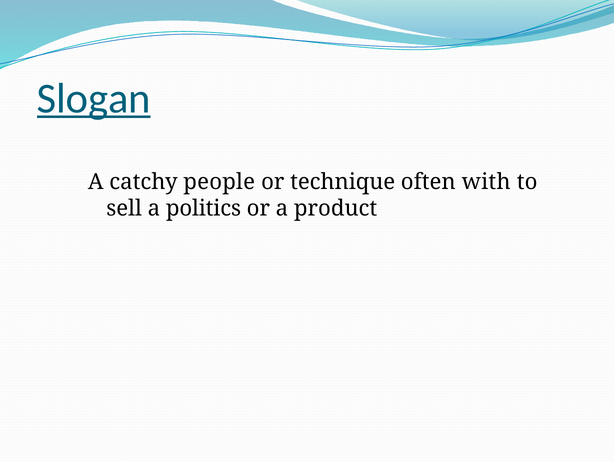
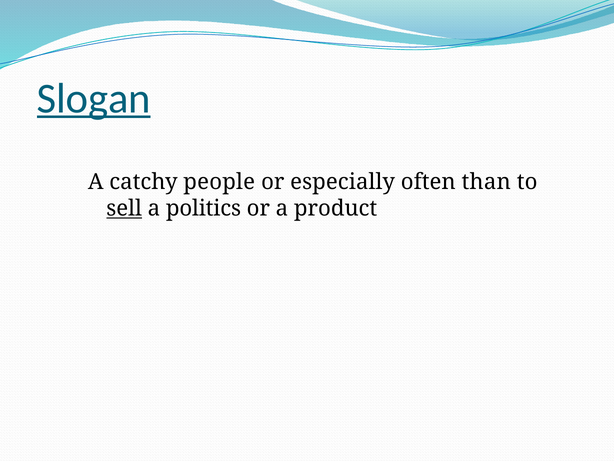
technique: technique -> especially (343, 182)
with: with -> than (486, 182)
sell underline: none -> present (124, 208)
